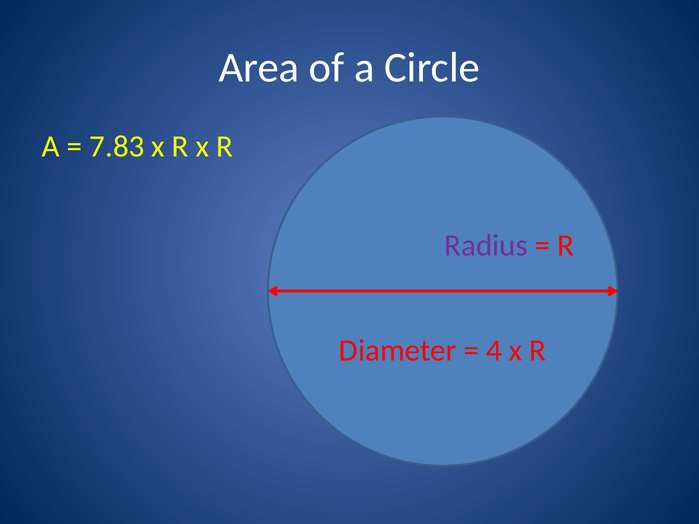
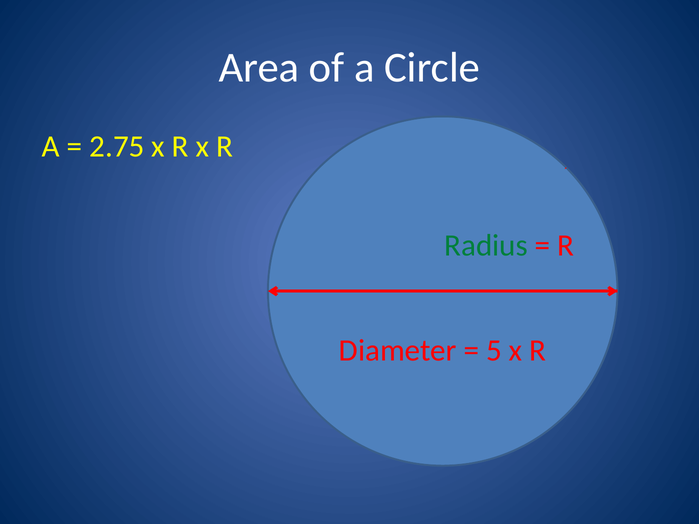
7.83: 7.83 -> 2.75 (117, 147)
Radius colour: purple -> green (486, 246)
4: 4 -> 5 (494, 350)
